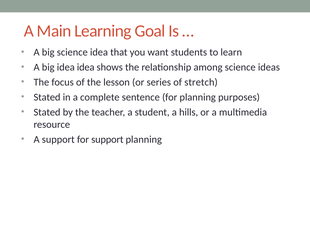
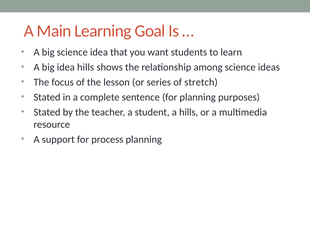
idea idea: idea -> hills (86, 67)
for support: support -> process (107, 140)
